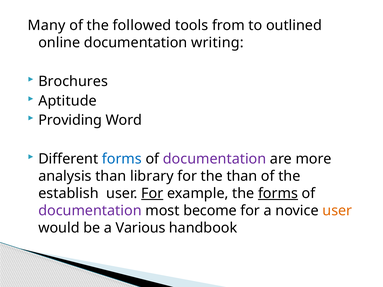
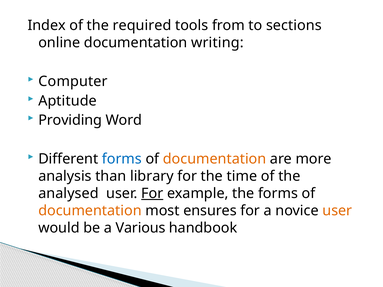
Many: Many -> Index (47, 26)
followed: followed -> required (142, 26)
outlined: outlined -> sections (294, 26)
Brochures: Brochures -> Computer (73, 82)
documentation colour: purple -> orange (215, 159)
the than: than -> time (242, 176)
establish: establish -> analysed (68, 194)
forms underline: present -> none (278, 194)
documentation colour: purple -> orange (90, 211)
become: become -> ensures (210, 211)
